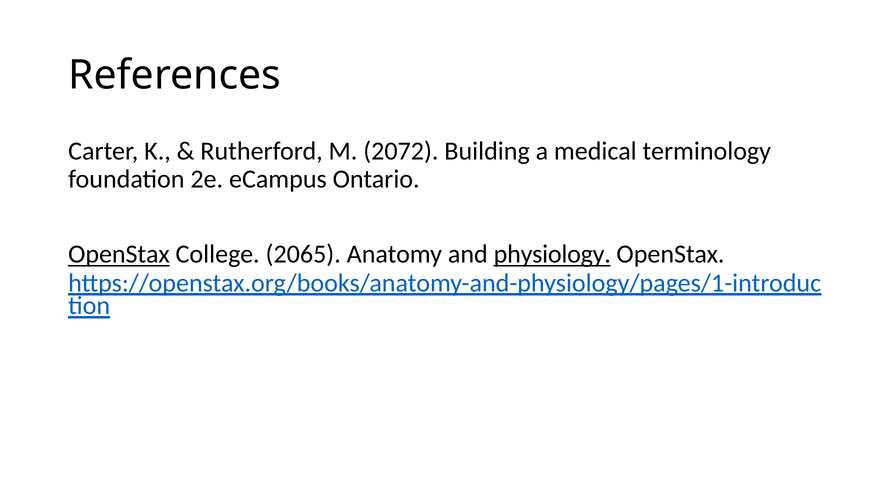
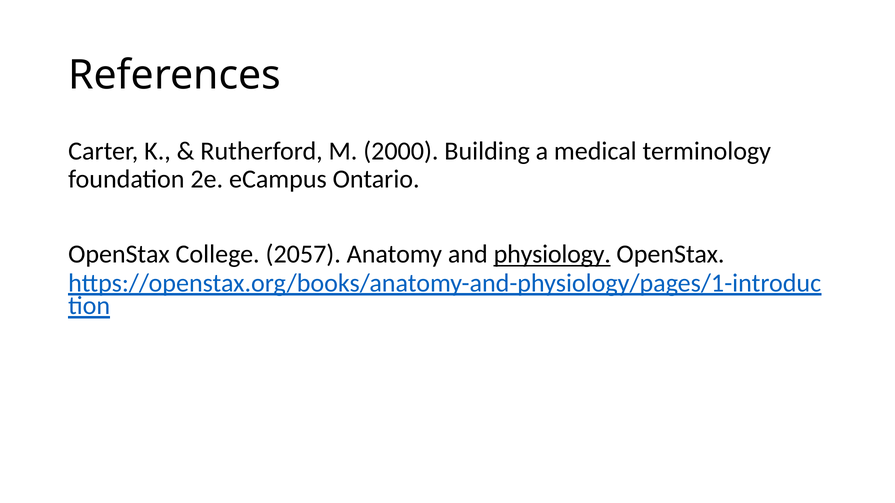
2072: 2072 -> 2000 (401, 151)
OpenStax underline: present -> none (119, 255)
2065: 2065 -> 2057 (303, 255)
